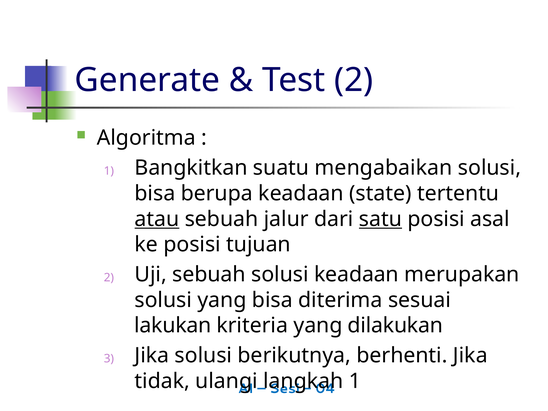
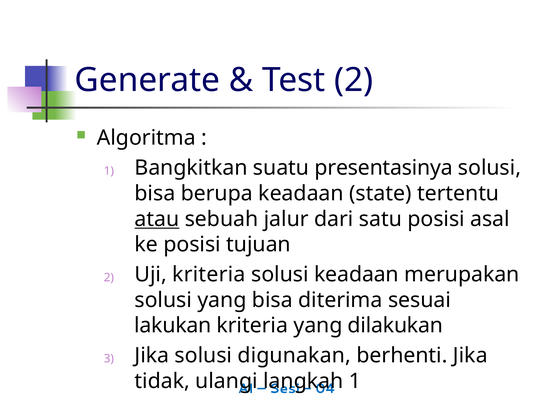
mengabaikan: mengabaikan -> presentasinya (384, 168)
satu underline: present -> none (380, 219)
Uji sebuah: sebuah -> kriteria (209, 274)
berikutnya: berikutnya -> digunakan (294, 355)
